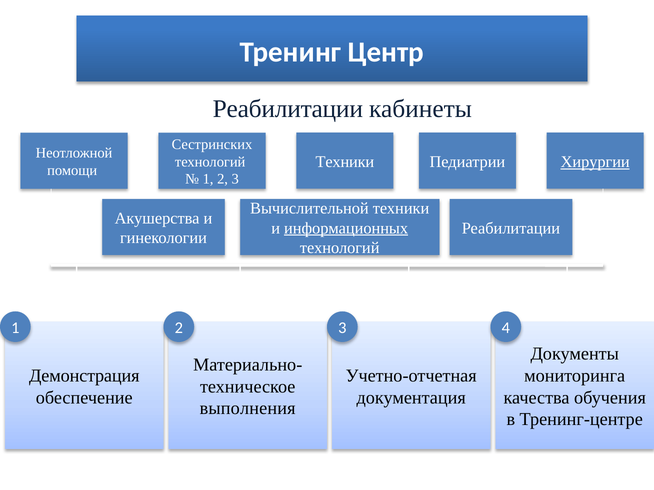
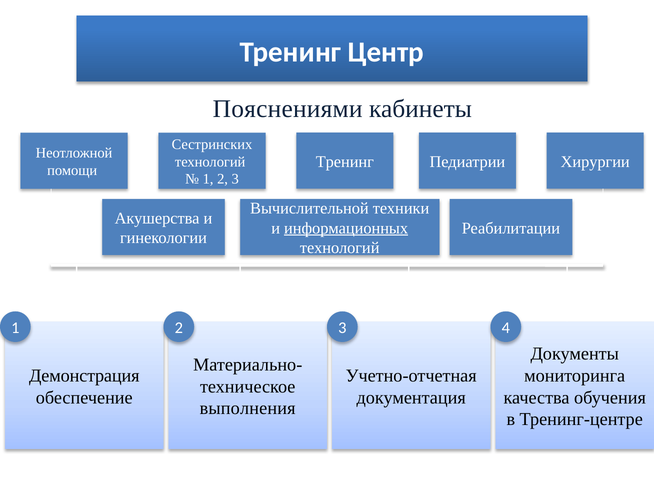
Реабилитации: Реабилитации -> Пояснениями (288, 109)
Техники: Техники -> Тренинг (345, 162)
Хирургии underline: present -> none (595, 162)
